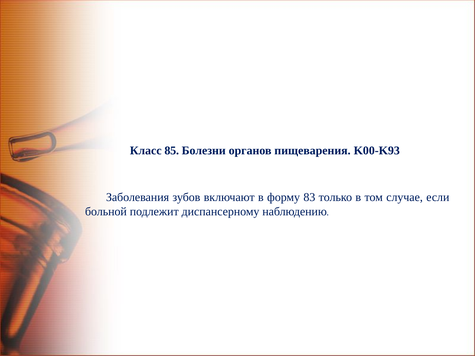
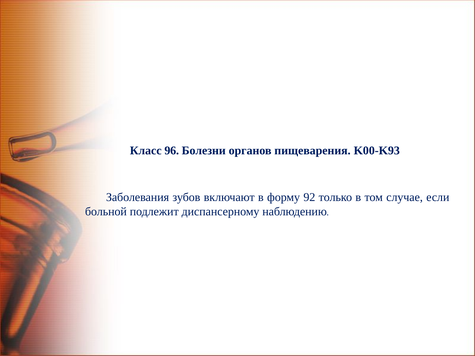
85: 85 -> 96 (172, 151)
83: 83 -> 92 (309, 198)
